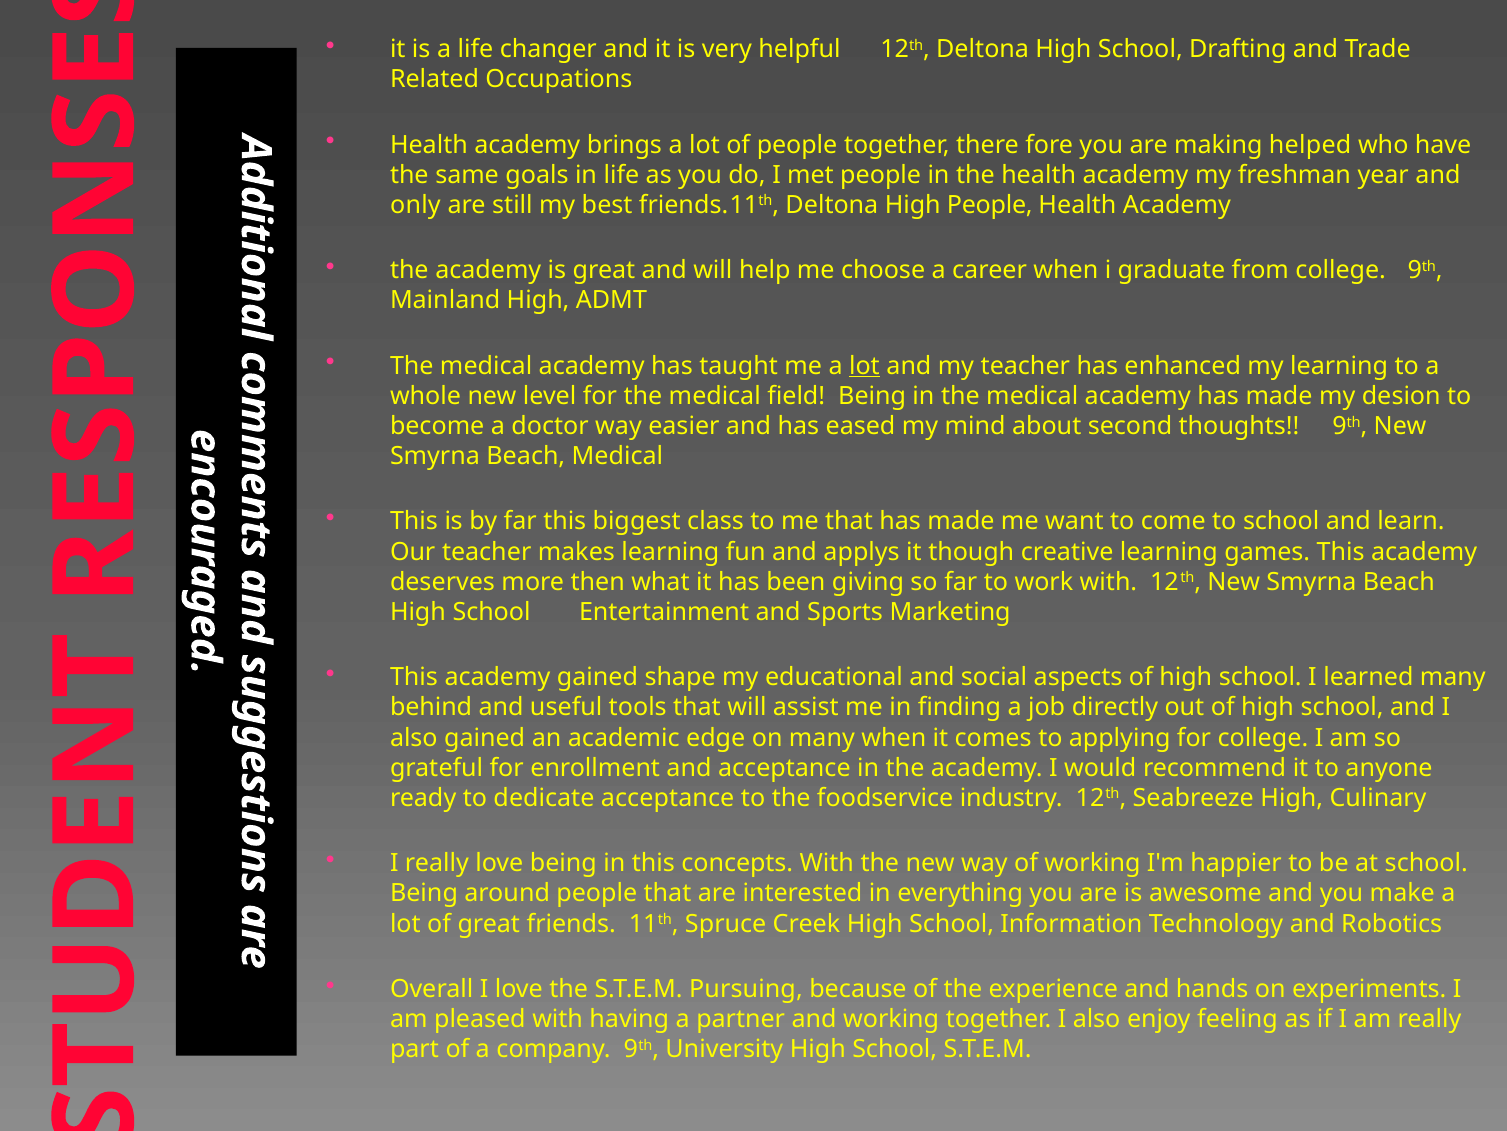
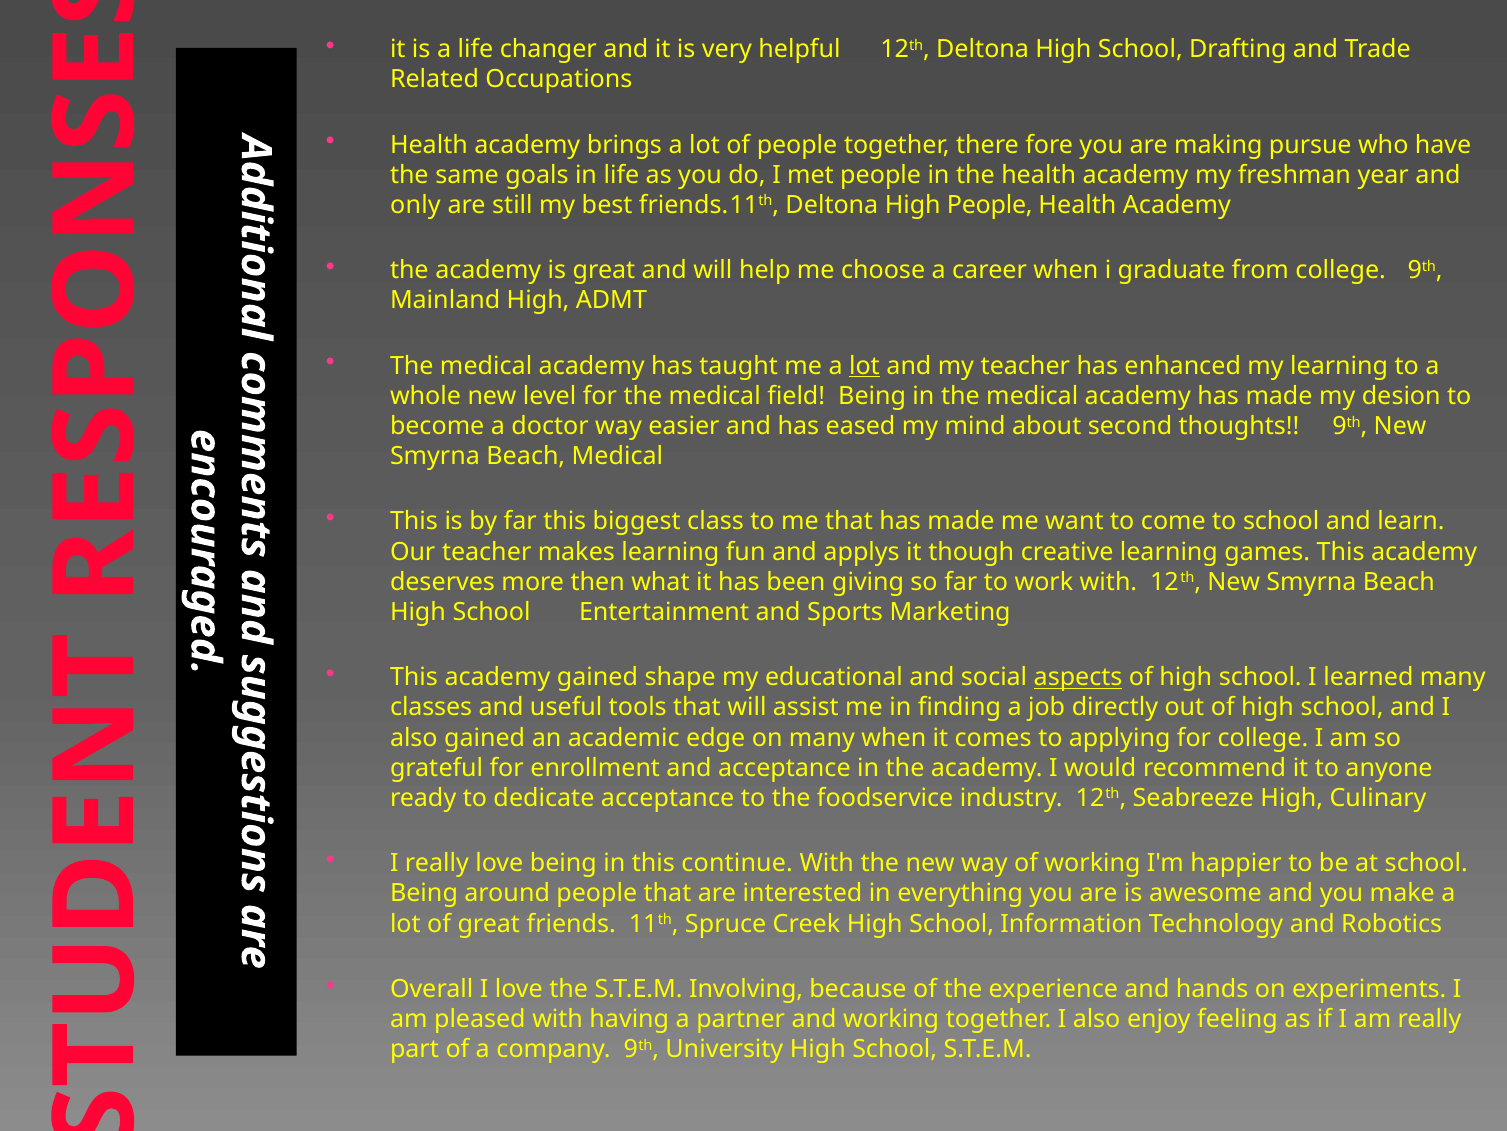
helped: helped -> pursue (1310, 145)
aspects underline: none -> present (1078, 677)
behind: behind -> classes (431, 707)
concepts: concepts -> continue (737, 863)
Pursuing: Pursuing -> Involving (746, 988)
